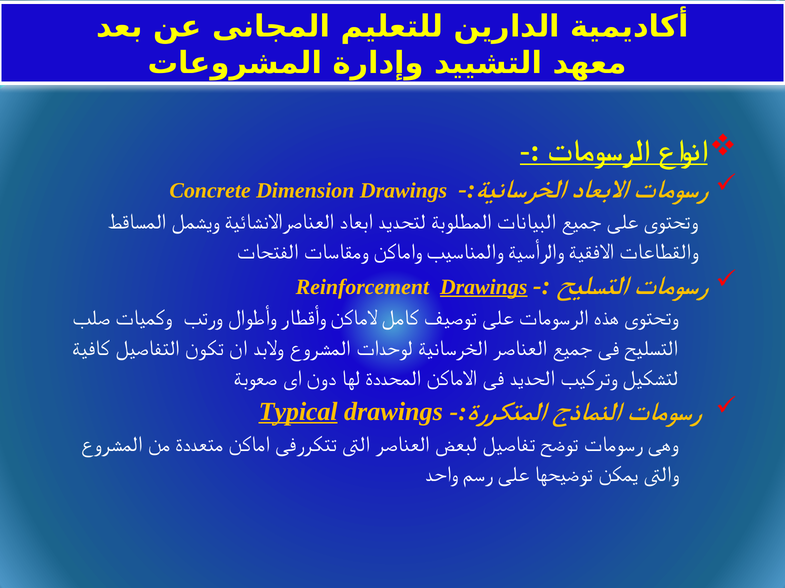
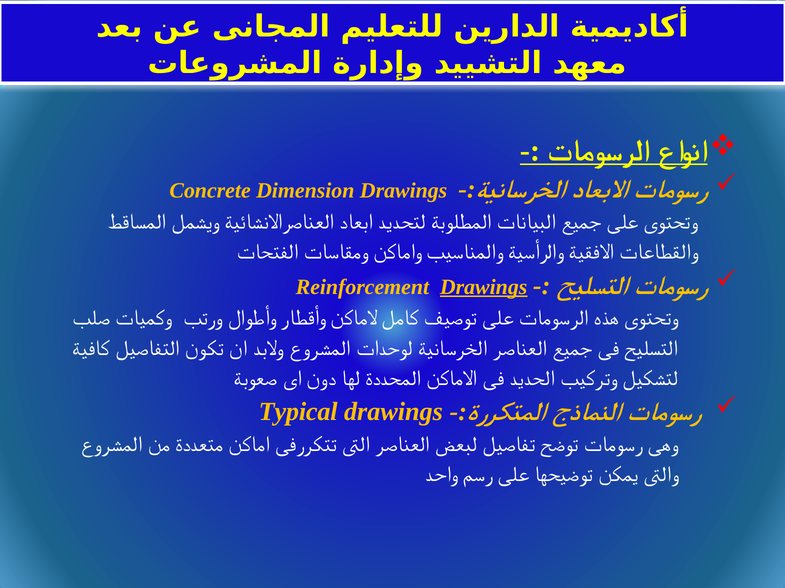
Typical underline: present -> none (298, 412)
